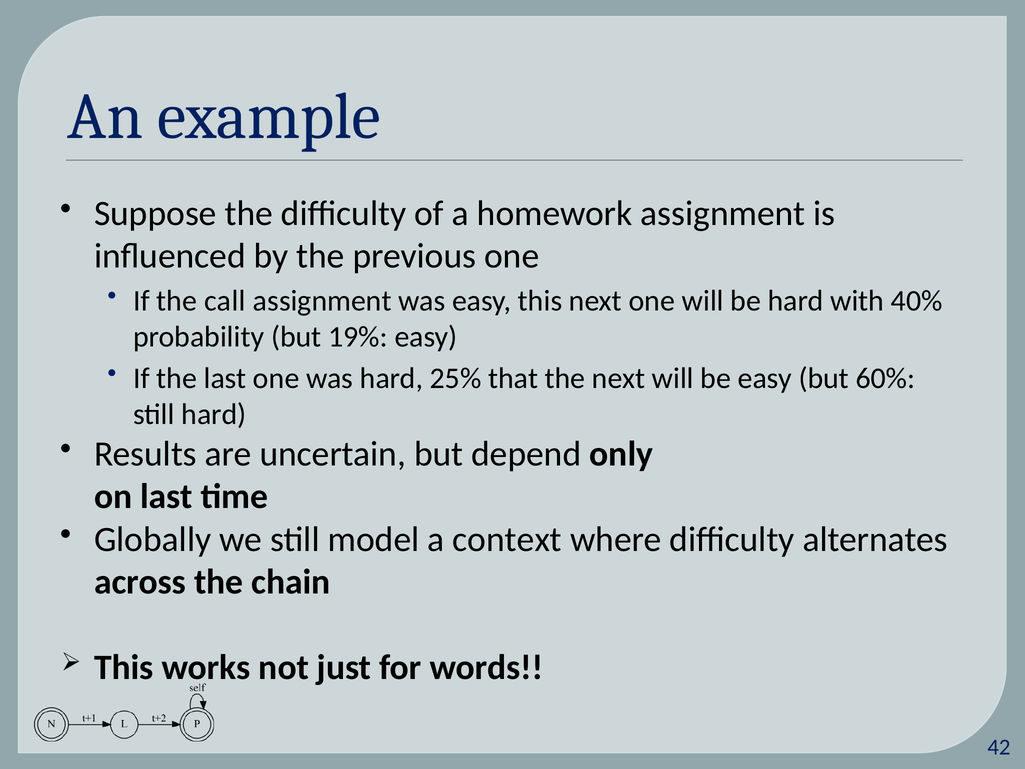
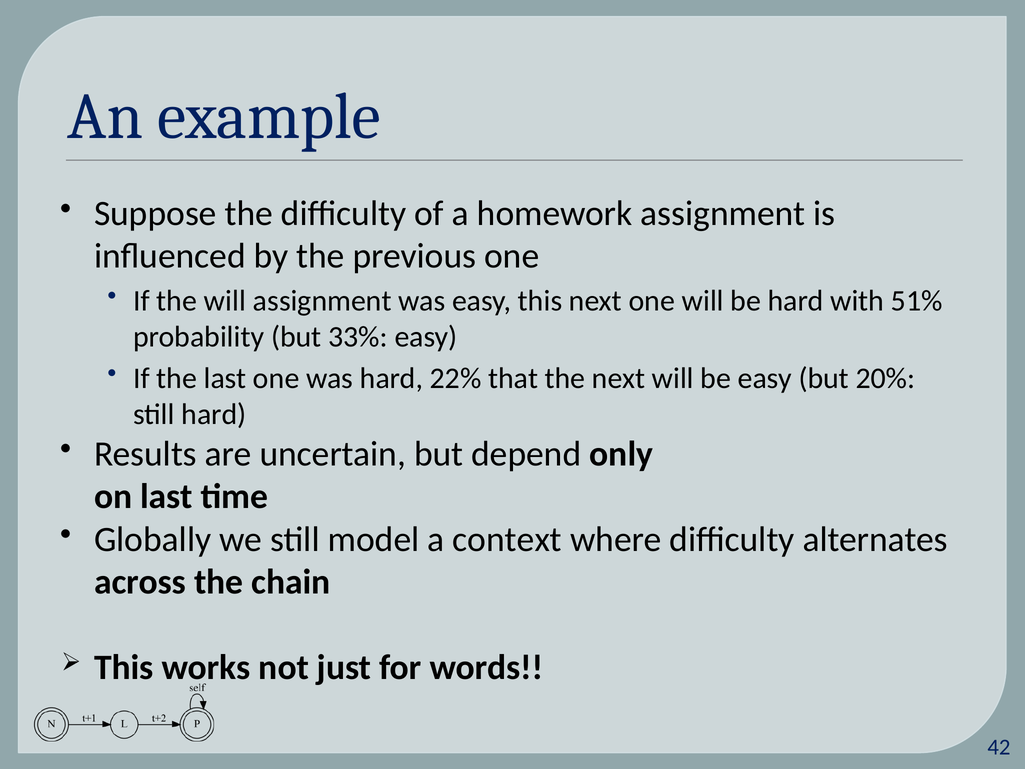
the call: call -> will (225, 301)
40%: 40% -> 51% (917, 301)
19%: 19% -> 33% (358, 337)
25%: 25% -> 22% (456, 378)
60%: 60% -> 20% (885, 378)
